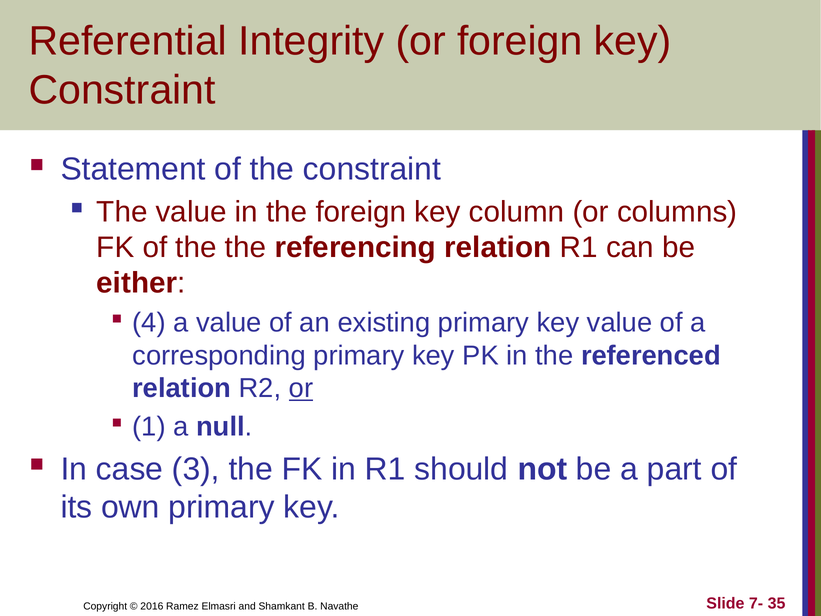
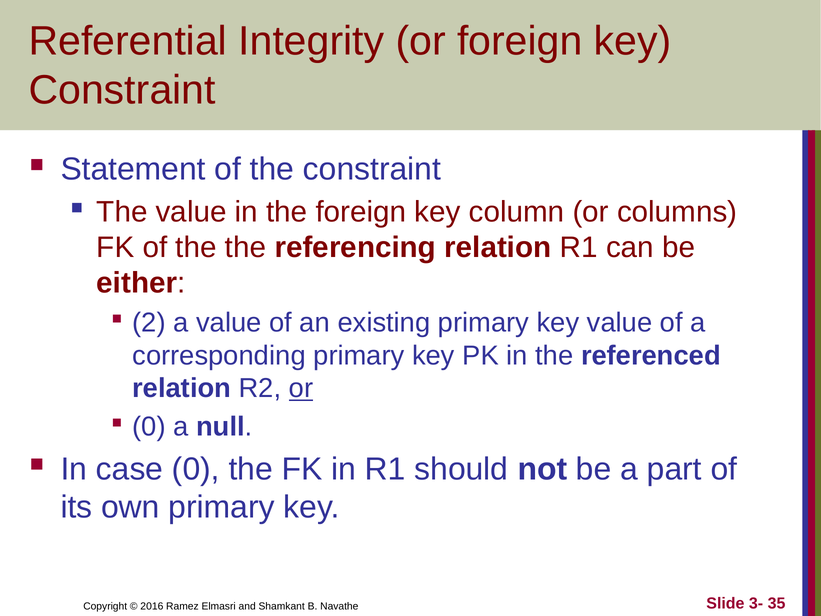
4: 4 -> 2 (149, 323)
1: 1 -> 0 (149, 426)
case 3: 3 -> 0 (196, 469)
7-: 7- -> 3- (756, 603)
